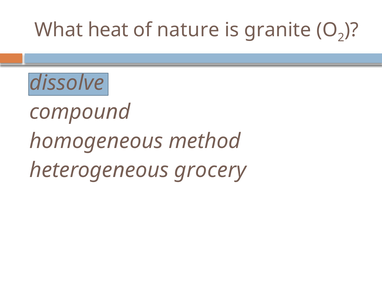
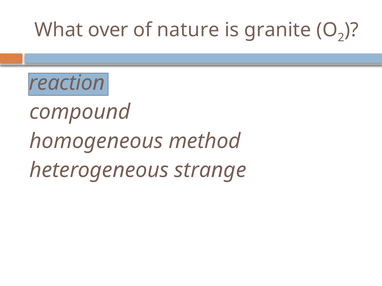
heat: heat -> over (108, 30)
dissolve: dissolve -> reaction (67, 83)
grocery: grocery -> strange (210, 170)
